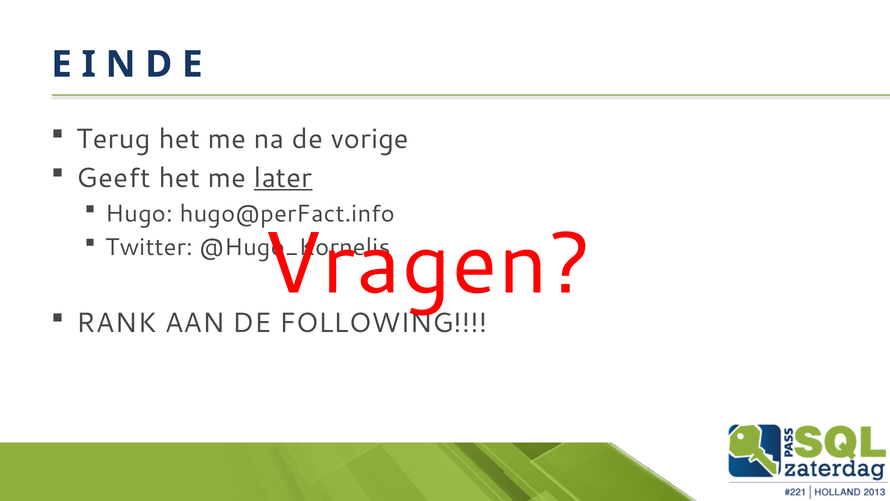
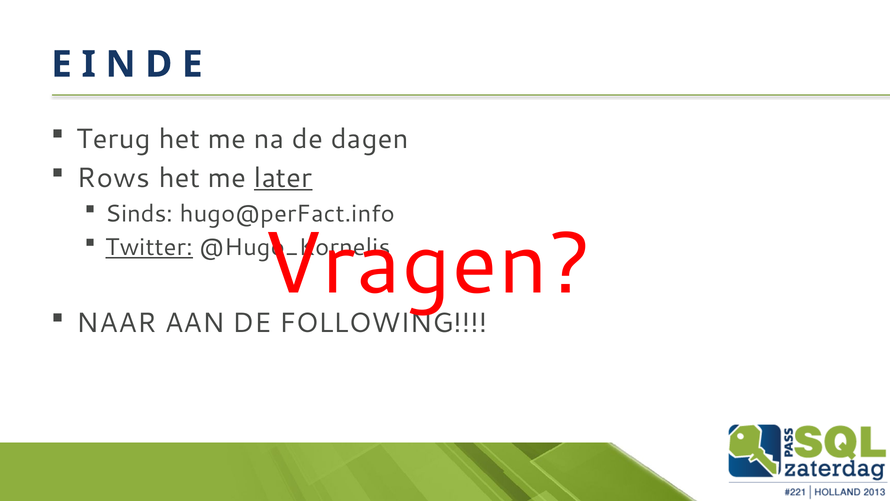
vorige: vorige -> dagen (370, 139)
Geeft: Geeft -> Rows (113, 178)
Hugo: Hugo -> Sinds (139, 213)
Twitter underline: none -> present (149, 247)
RANK: RANK -> NAAR (117, 323)
